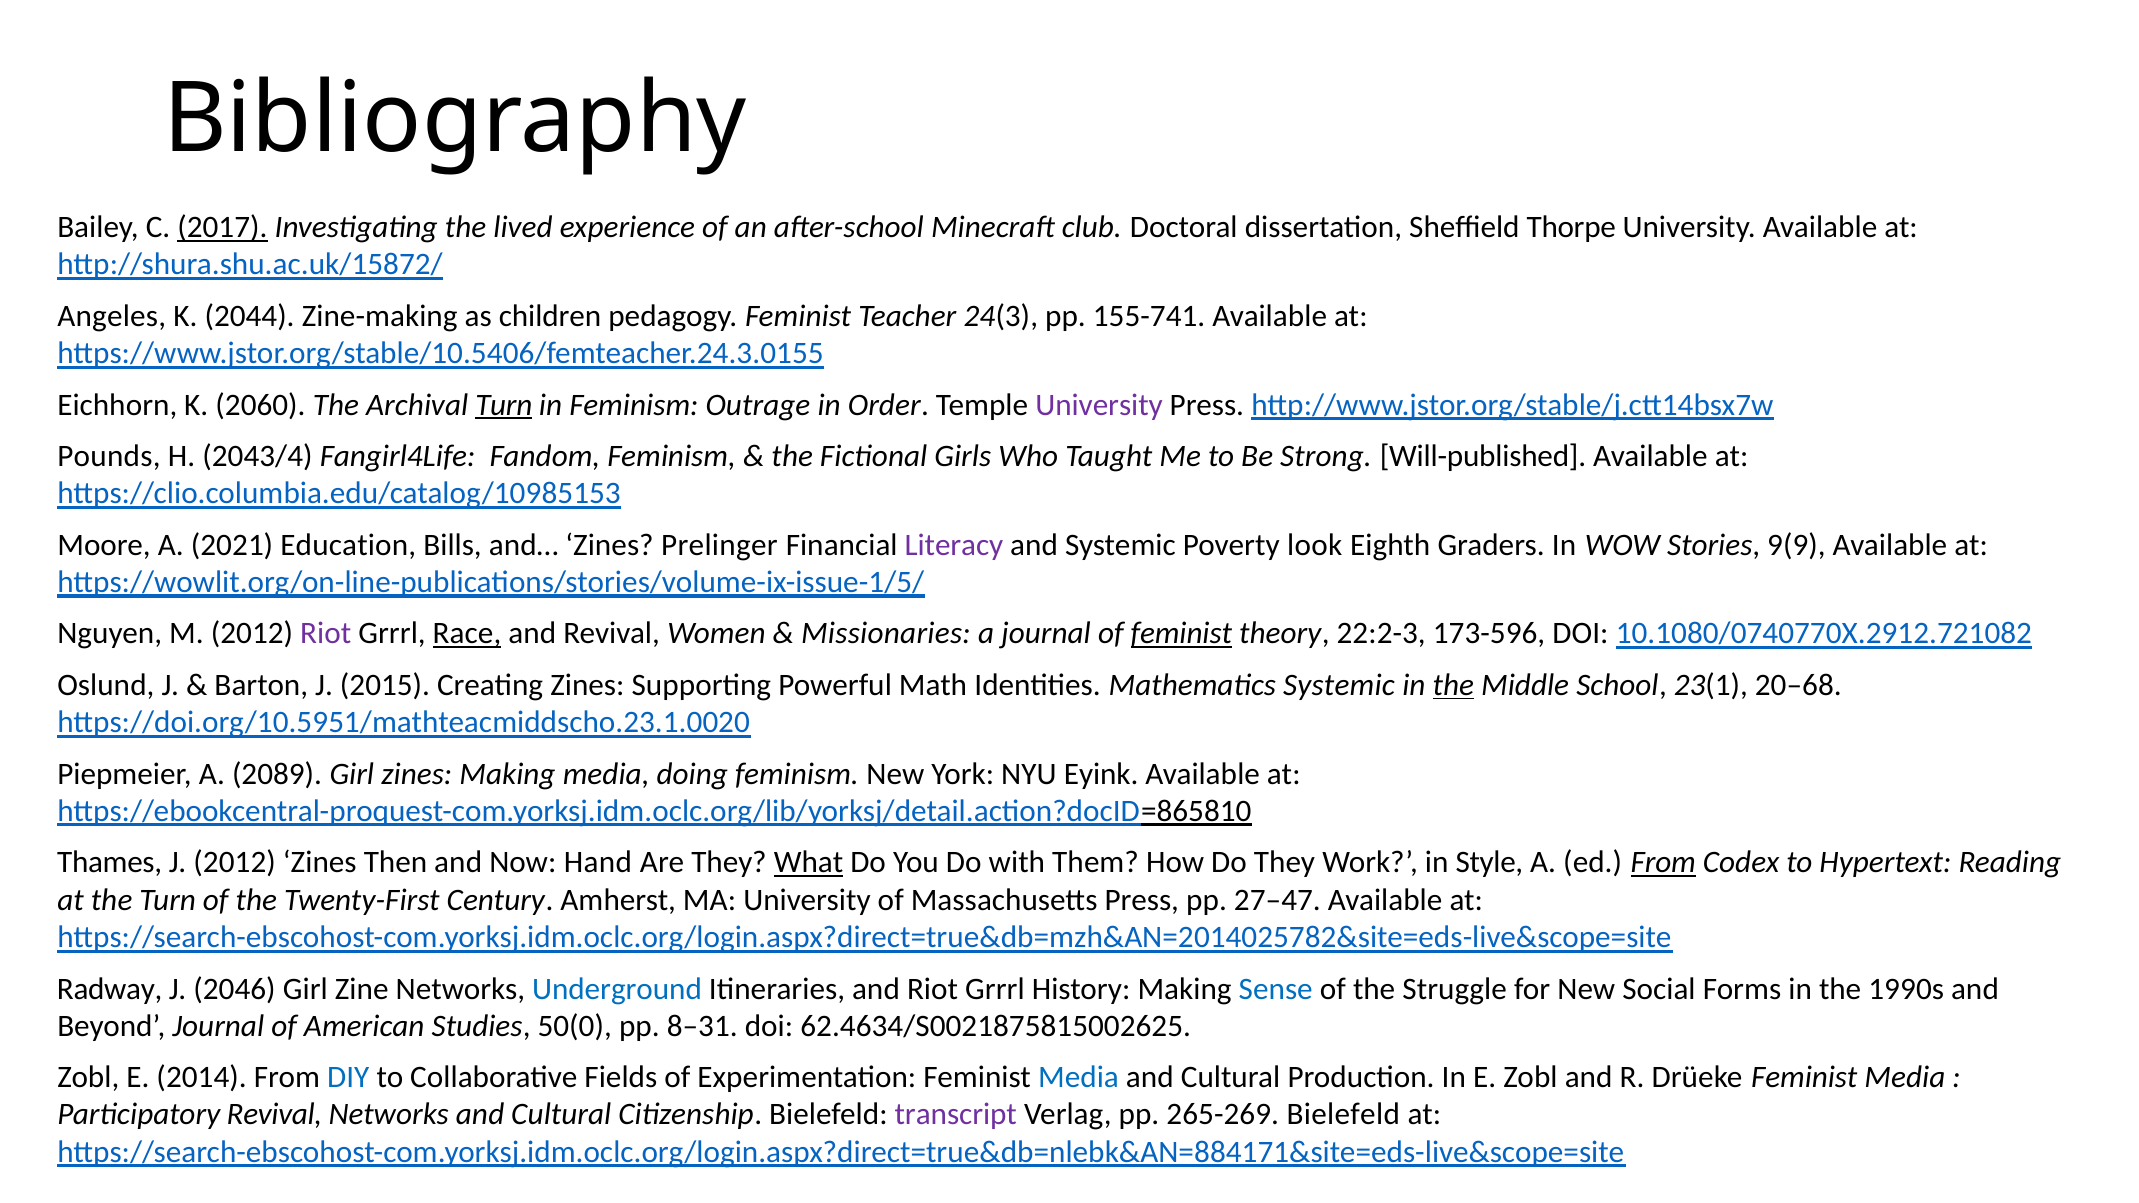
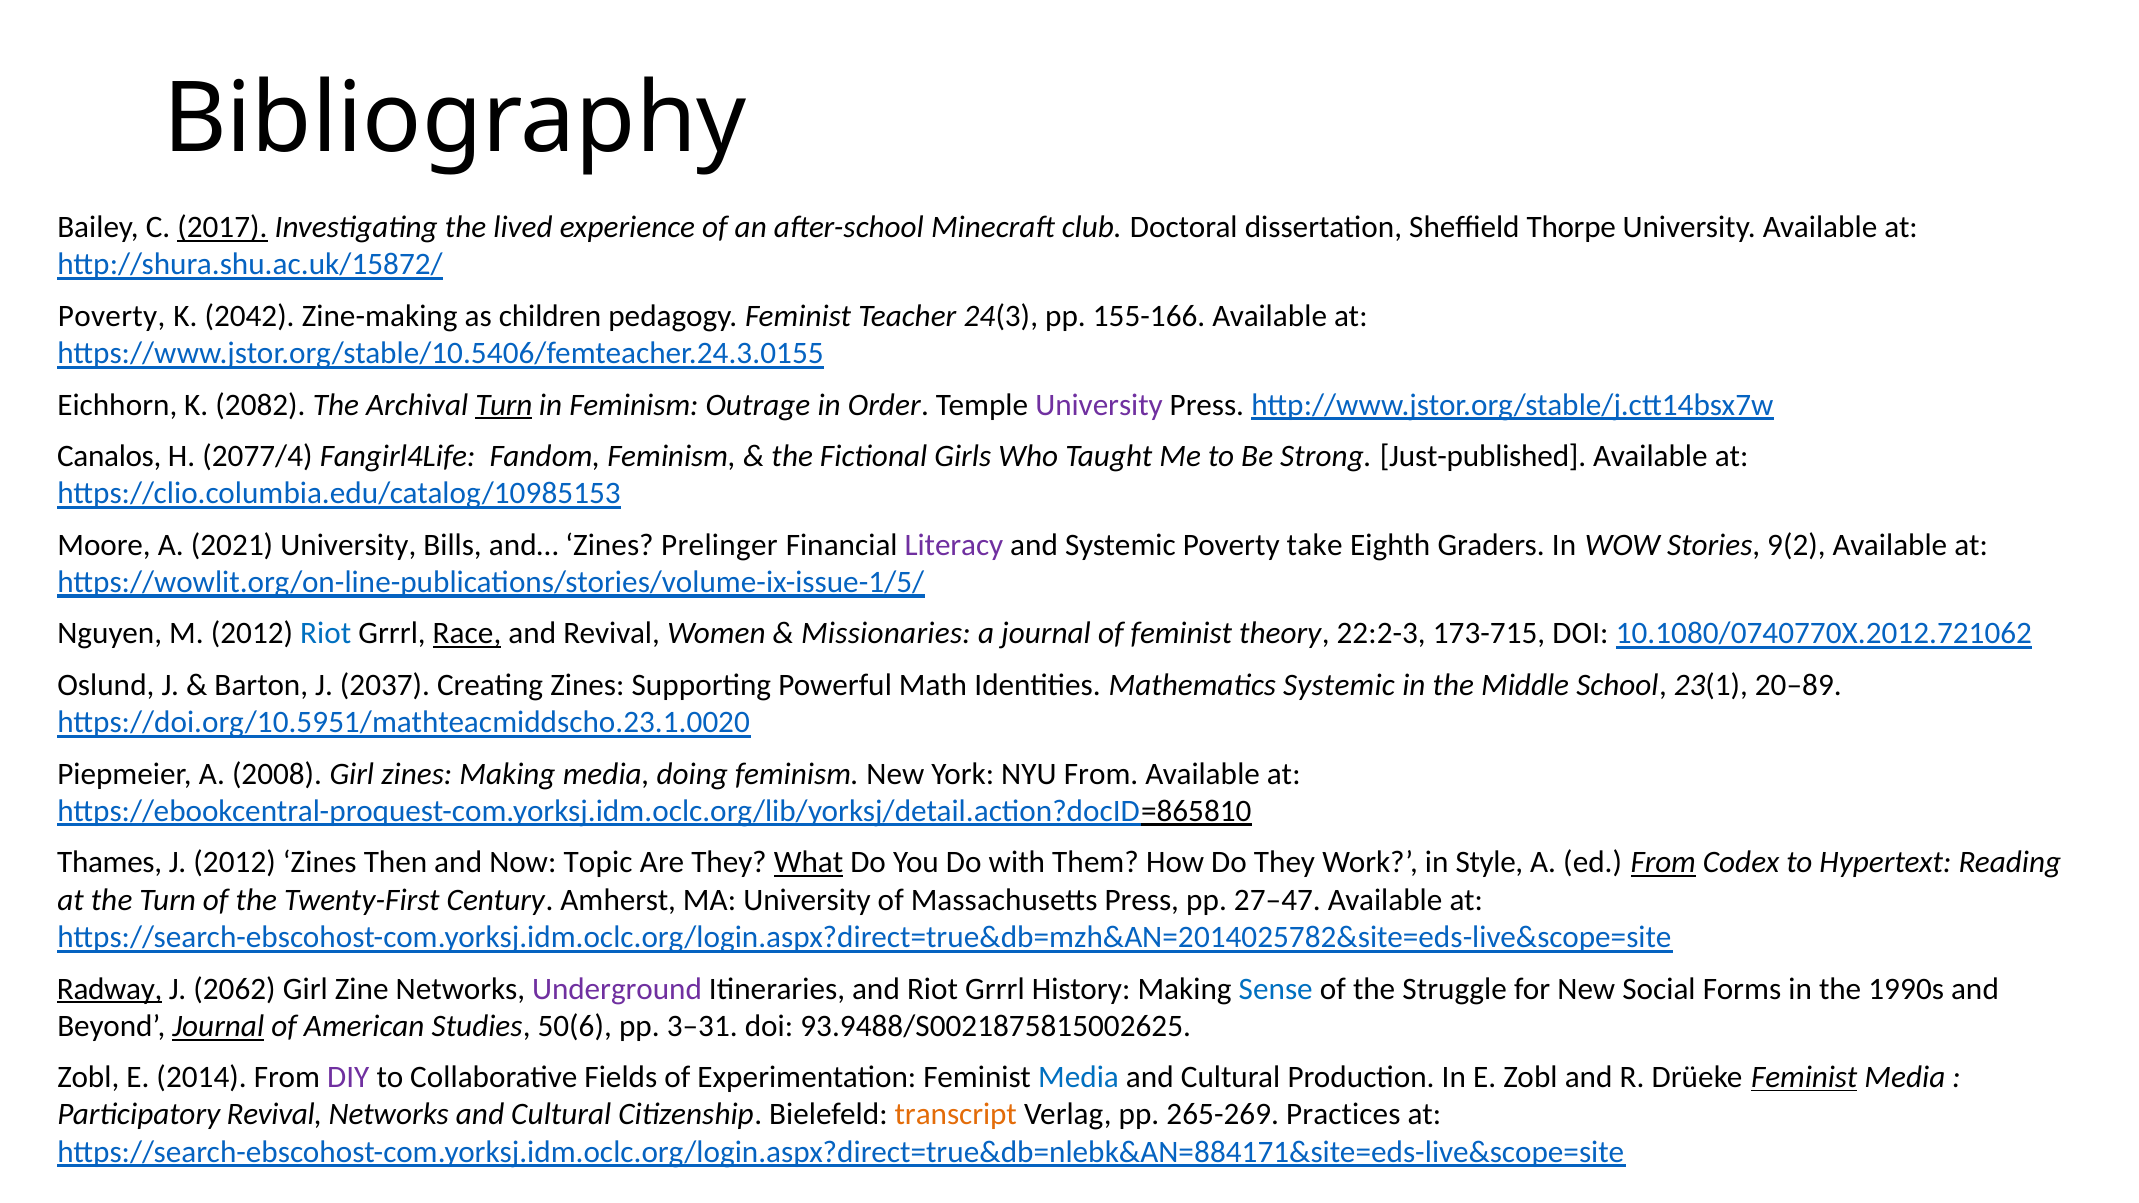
Angeles: Angeles -> Poverty (112, 316)
2044: 2044 -> 2042 (250, 316)
155-741: 155-741 -> 155-166 (1149, 316)
2060: 2060 -> 2082 (261, 405)
Pounds: Pounds -> Canalos (109, 456)
2043/4: 2043/4 -> 2077/4 (257, 456)
Will-published: Will-published -> Just-published (1483, 456)
2021 Education: Education -> University (348, 545)
look: look -> take (1315, 545)
9(9: 9(9 -> 9(2 (1796, 545)
Riot colour: purple -> blue (326, 634)
feminist underline: present -> none (1181, 634)
173-596: 173-596 -> 173-715 (1489, 634)
10.1080/0740770X.2912.721082: 10.1080/0740770X.2912.721082 -> 10.1080/0740770X.2012.721062 (1824, 634)
2015: 2015 -> 2037 (385, 685)
the underline: present -> none (1453, 685)
20–68: 20–68 -> 20–89 (1798, 685)
2089: 2089 -> 2008 (277, 774)
NYU Eyink: Eyink -> From (1101, 774)
Hand: Hand -> Topic (598, 863)
Radway underline: none -> present (110, 989)
2046: 2046 -> 2062 (235, 989)
Underground colour: blue -> purple (617, 989)
Journal underline: none -> present (218, 1026)
50(0: 50(0 -> 50(6 (575, 1026)
8–31: 8–31 -> 3–31 (702, 1026)
62.4634/S0021875815002625: 62.4634/S0021875815002625 -> 93.9488/S0021875815002625 (996, 1026)
DIY colour: blue -> purple (348, 1077)
Feminist underline: none -> present (1804, 1077)
transcript colour: purple -> orange (956, 1115)
265-269 Bielefeld: Bielefeld -> Practices (1343, 1115)
